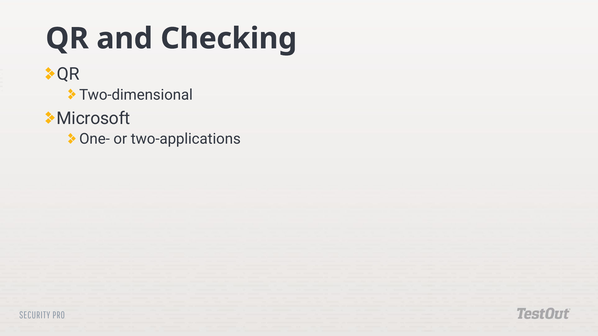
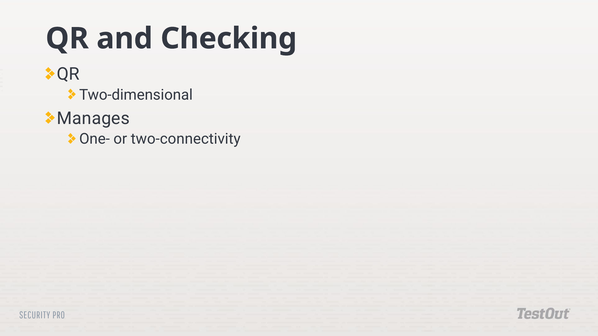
Microsoft: Microsoft -> Manages (93, 119)
two-applications: two-applications -> two-connectivity (186, 139)
